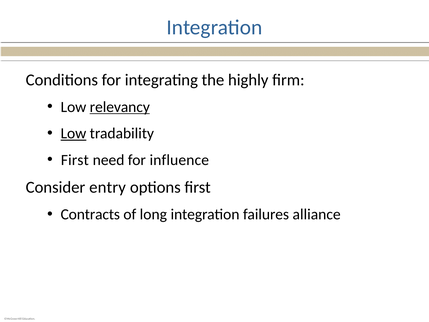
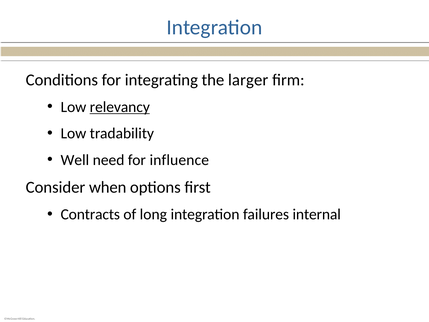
highly: highly -> larger (248, 80)
Low underline: present -> none (73, 133)
First: First -> Well (75, 160)
entry: entry -> when (108, 187)
alliance: alliance -> internal (317, 214)
